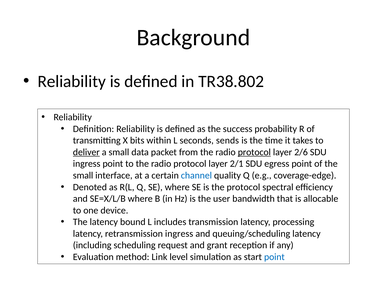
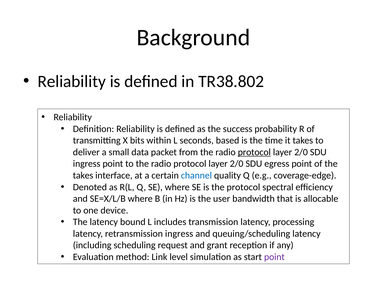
sends: sends -> based (228, 140)
deliver underline: present -> none (86, 152)
2/6: 2/6 -> 2/0 (301, 152)
2/1: 2/1 -> 2/0 (237, 163)
small: small -> takes (83, 175)
point colour: blue -> purple (274, 256)
